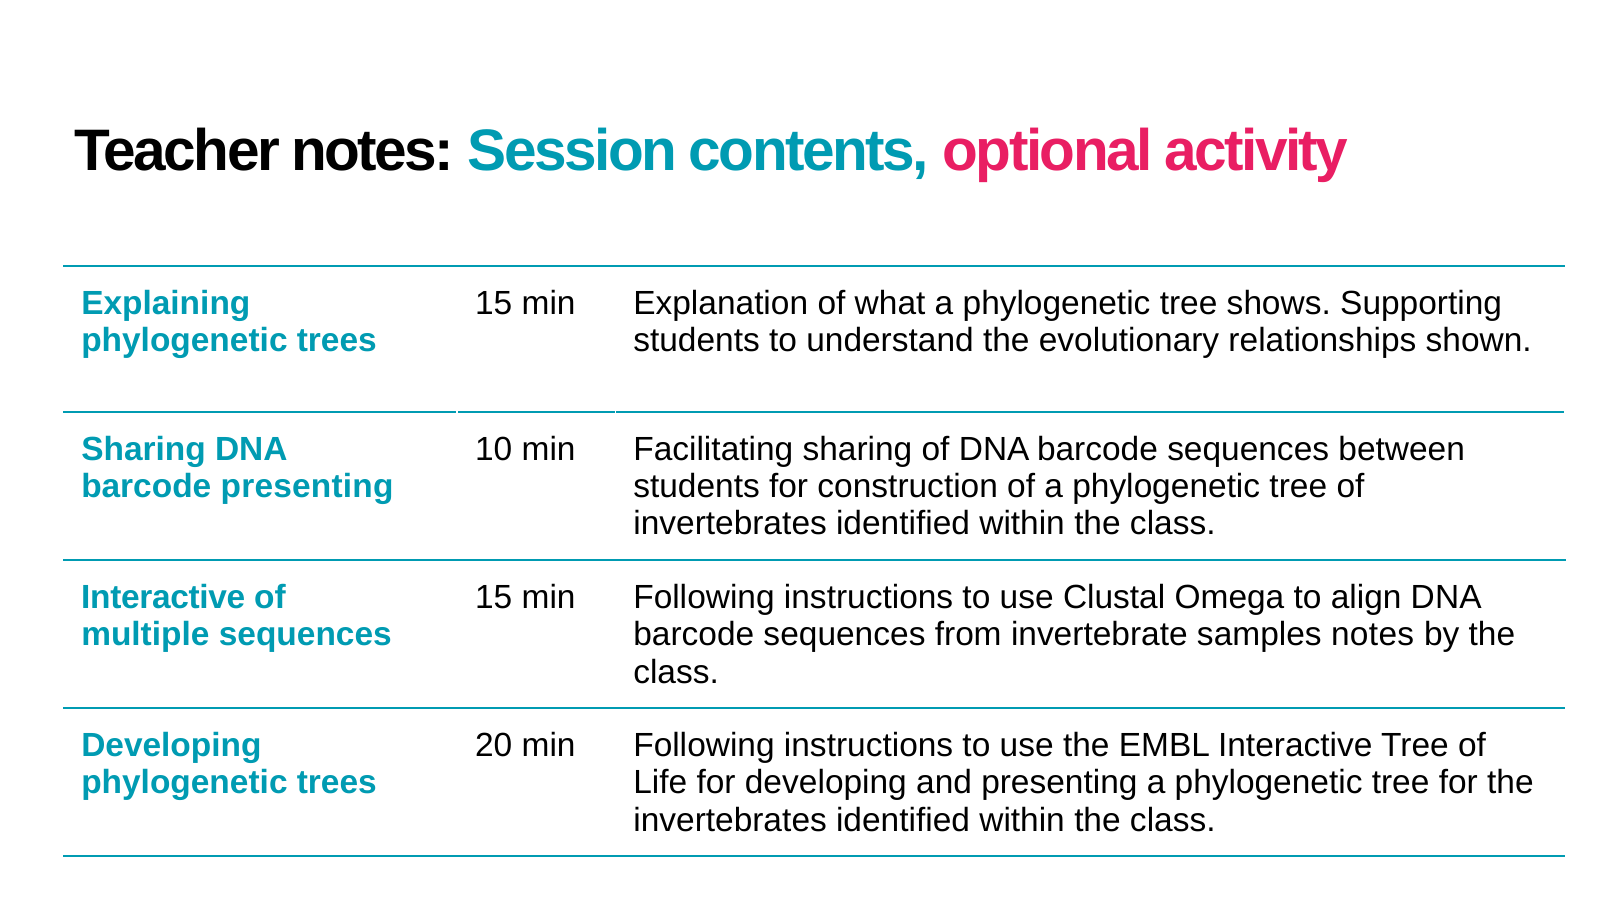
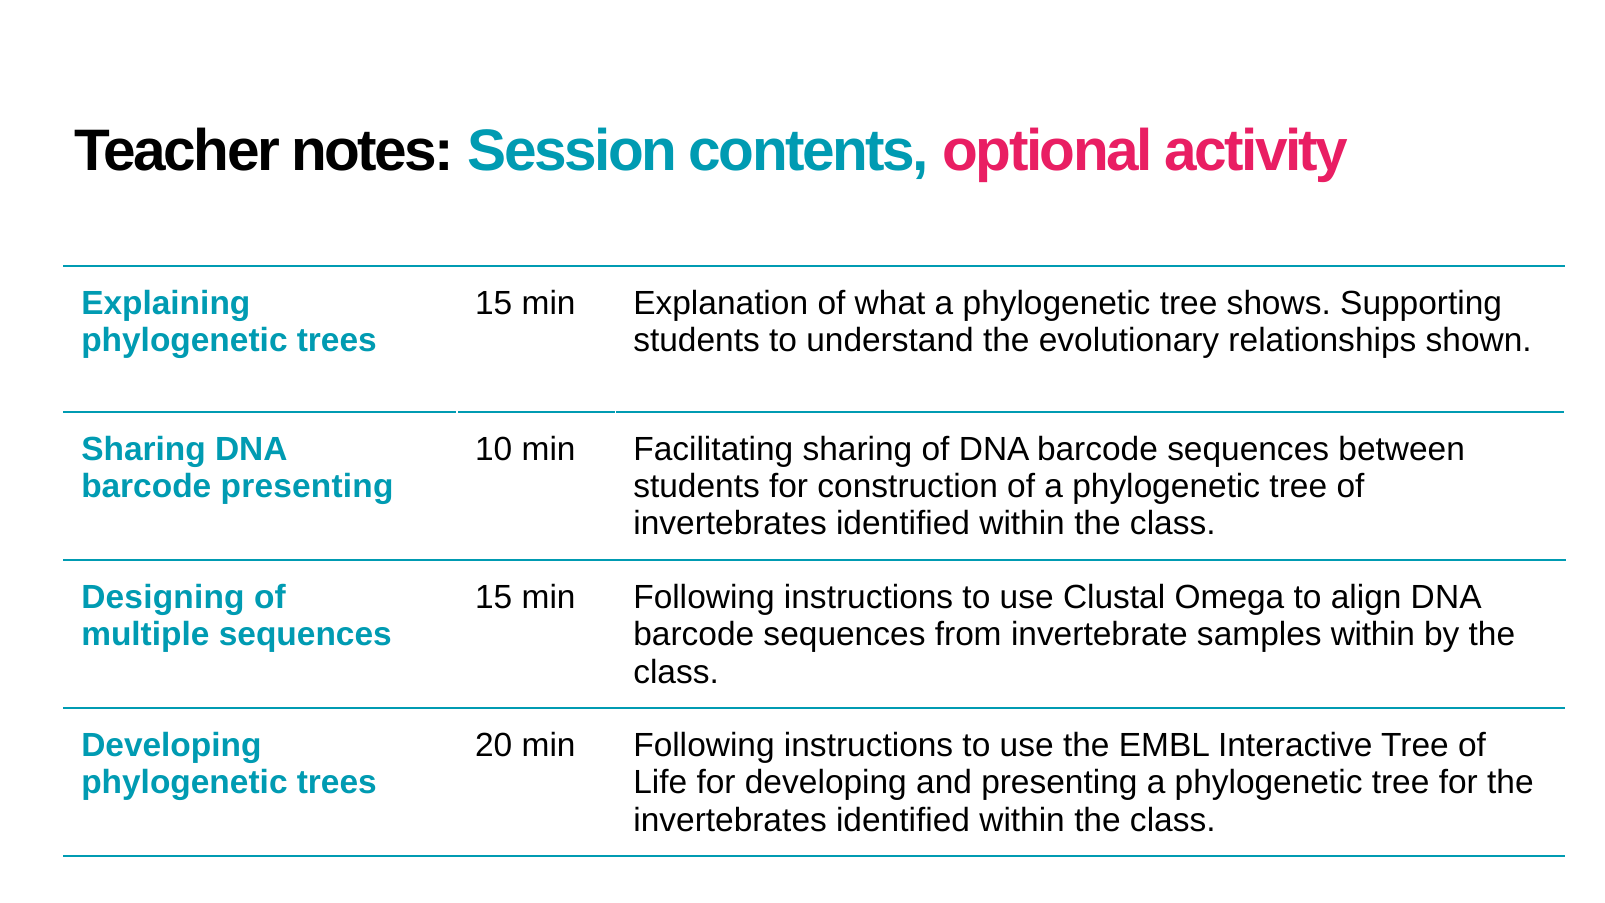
Interactive: Interactive -> Designing (163, 597)
samples notes: notes -> within (1373, 635)
